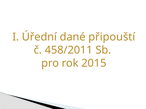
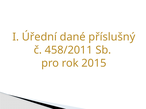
připouští: připouští -> příslušný (112, 37)
